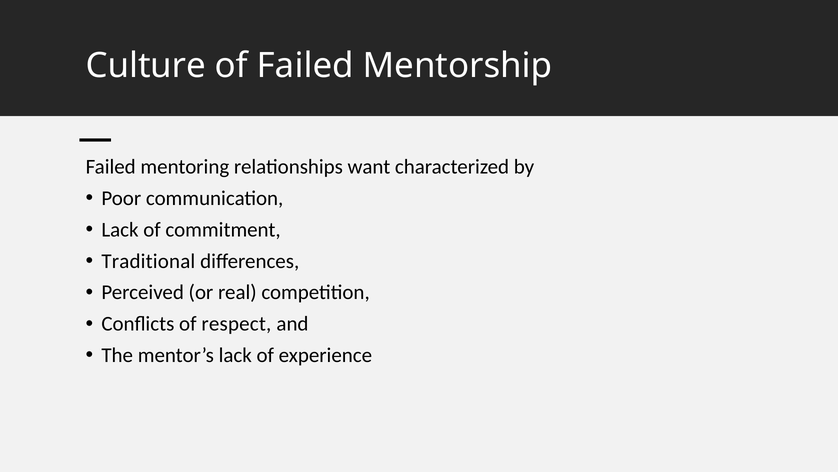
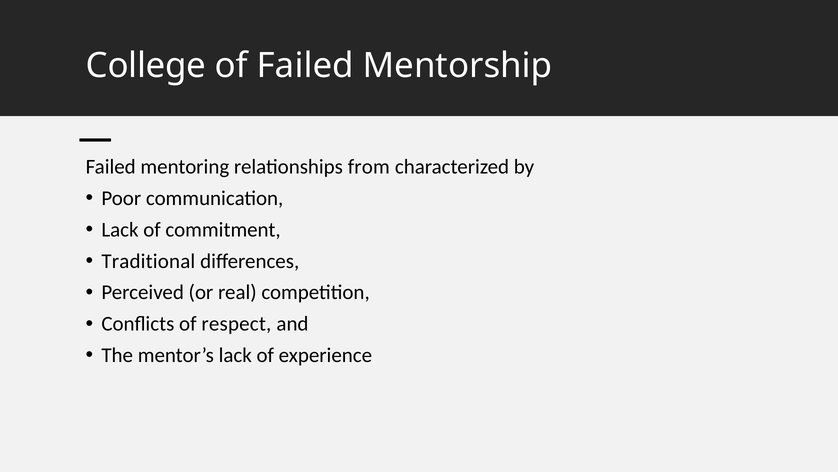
Culture: Culture -> College (146, 66)
want: want -> from (369, 167)
